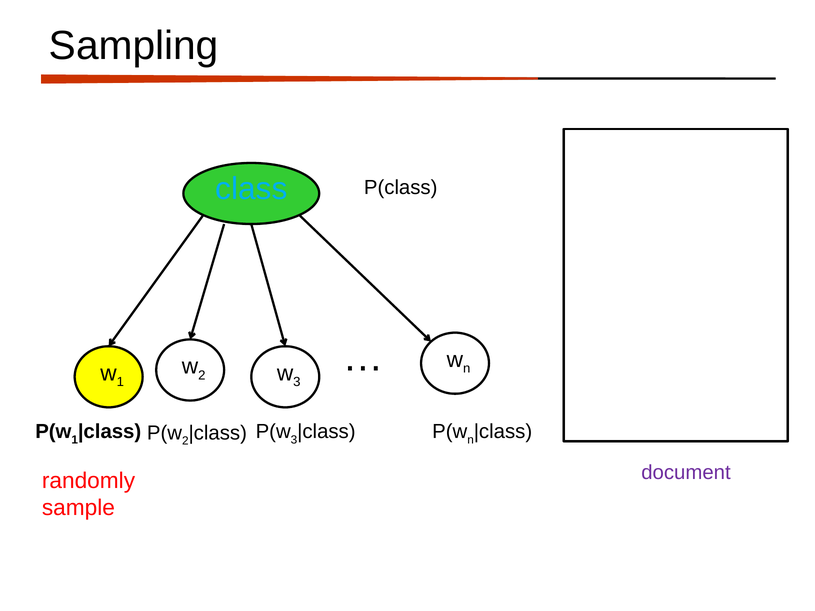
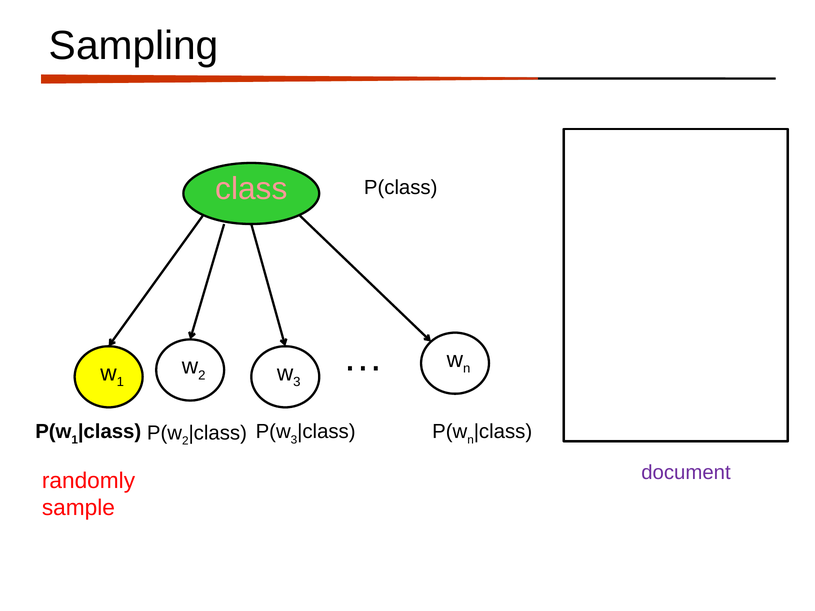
class colour: light blue -> pink (251, 189)
